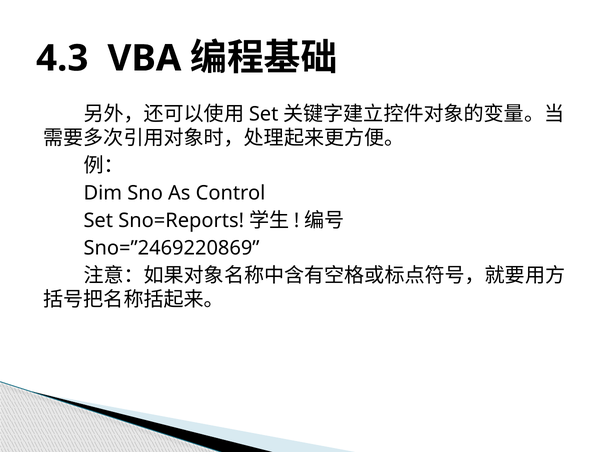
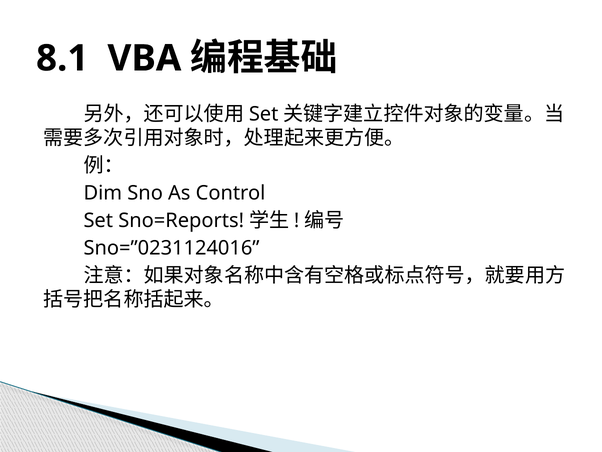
4.3: 4.3 -> 8.1 (62, 58)
Sno=”2469220869: Sno=”2469220869 -> Sno=”0231124016 (172, 248)
